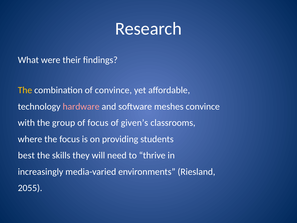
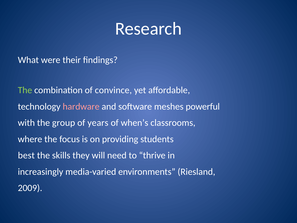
The colour: yellow -> light green (25, 90)
meshes convince: convince -> powerful (203, 106)
of focus: focus -> years (98, 123)
given’s: given’s -> when’s (135, 123)
2055: 2055 -> 2009 (30, 188)
